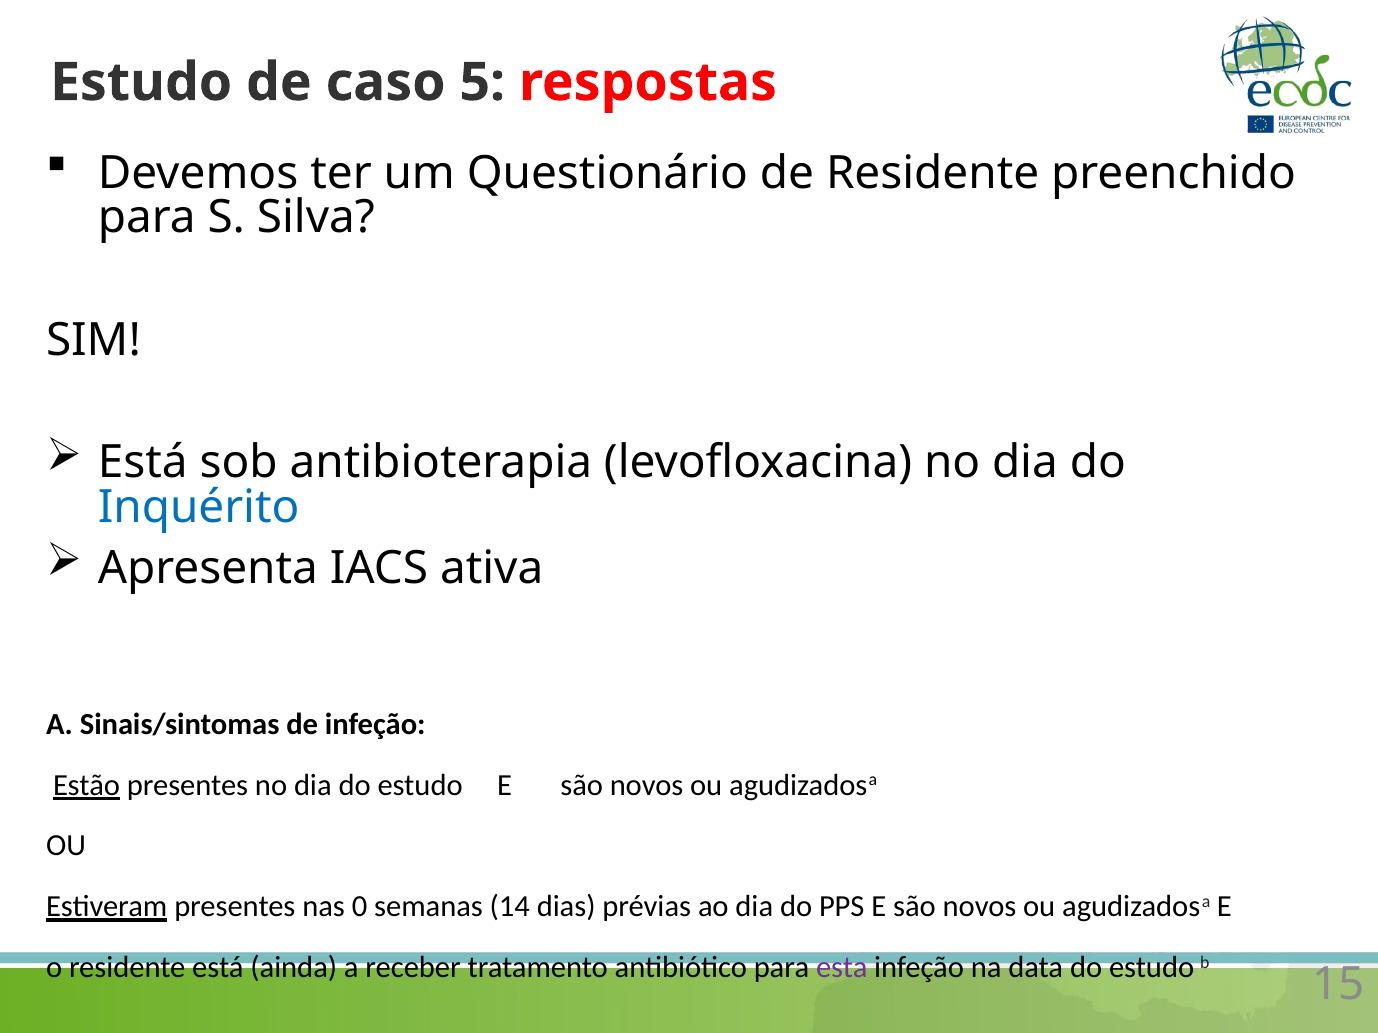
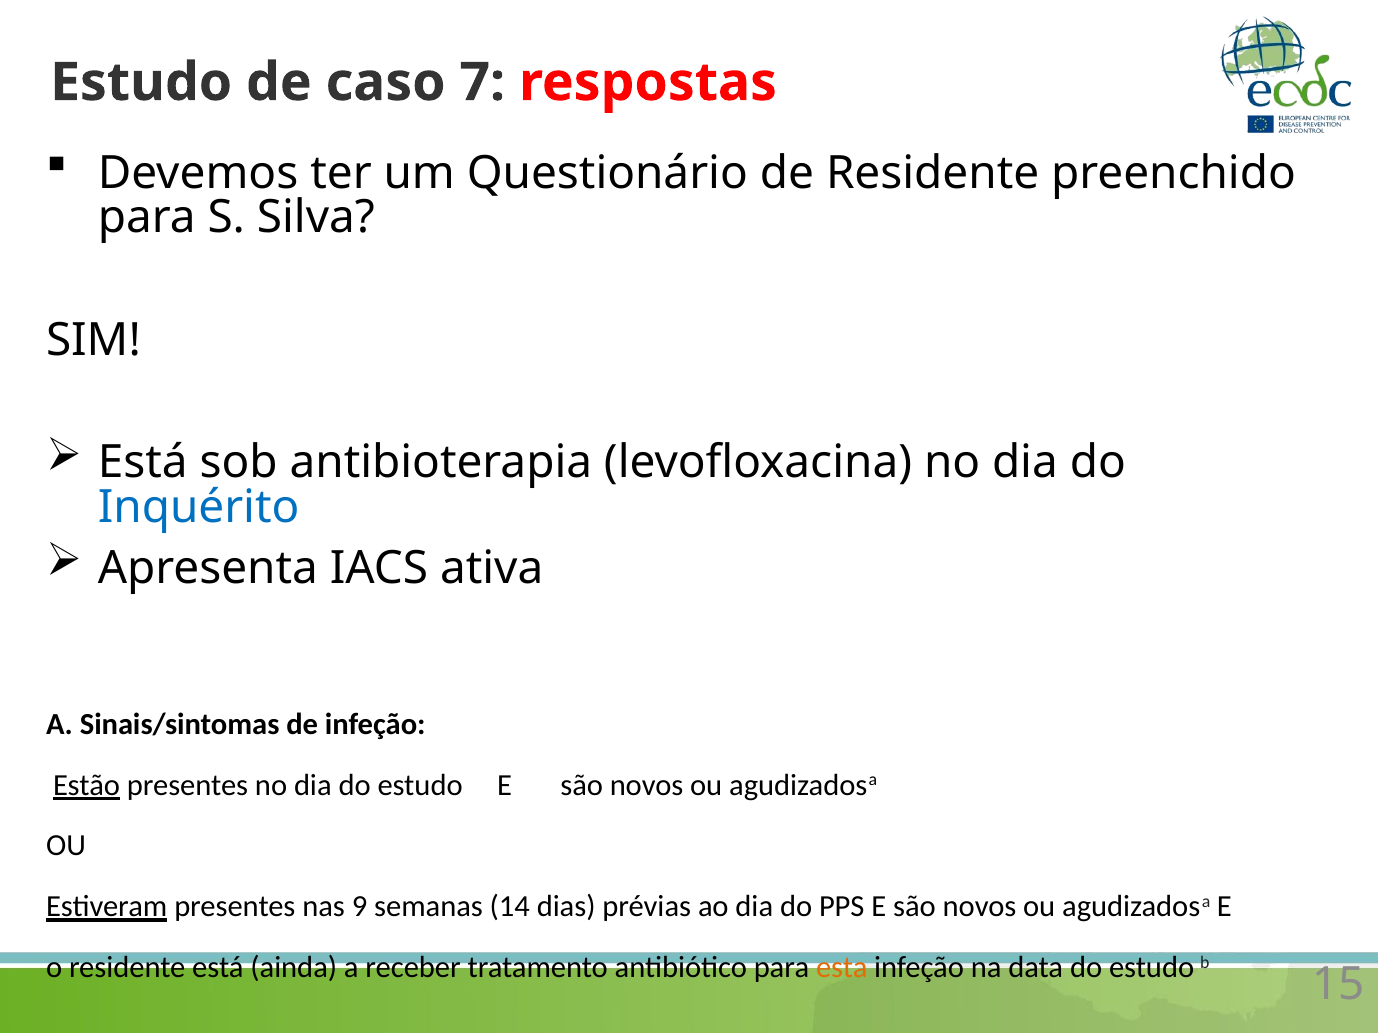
5: 5 -> 7 (482, 82)
0: 0 -> 9 (360, 907)
esta colour: purple -> orange (842, 968)
